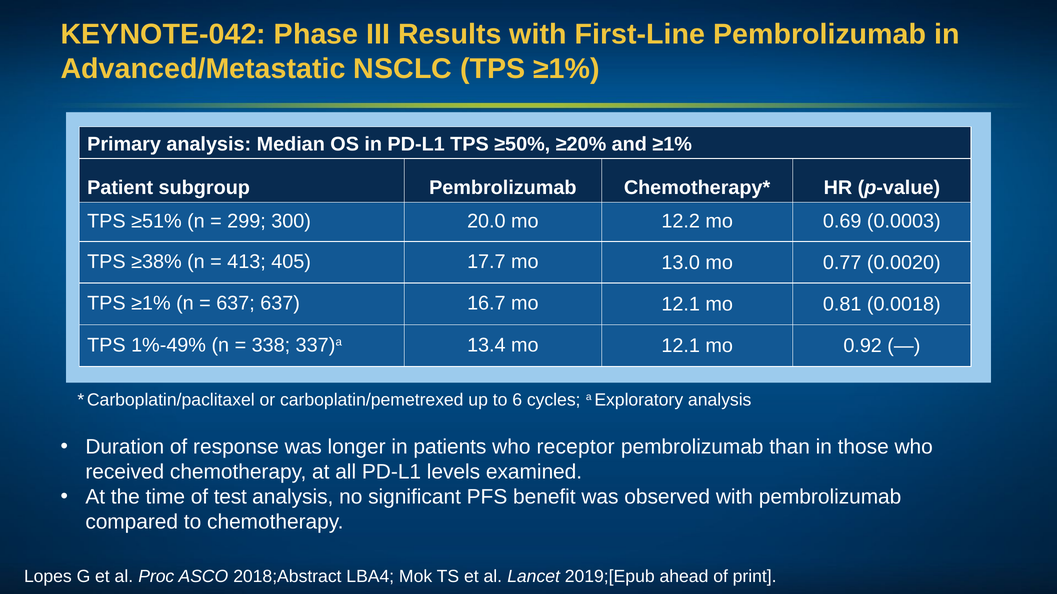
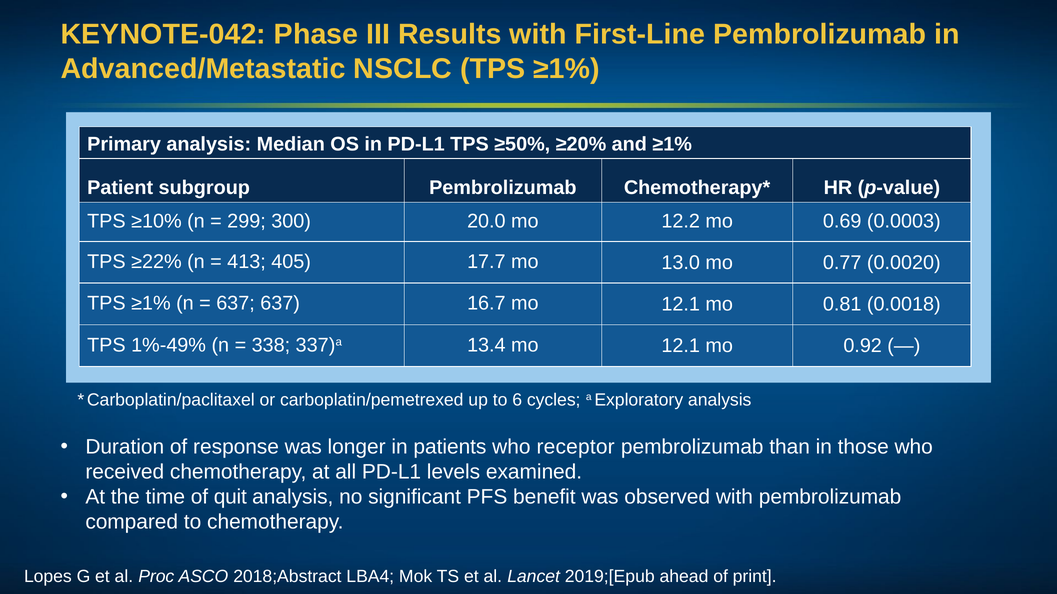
≥51%: ≥51% -> ≥10% (156, 221)
≥38%: ≥38% -> ≥22% (156, 262)
test: test -> quit (230, 497)
